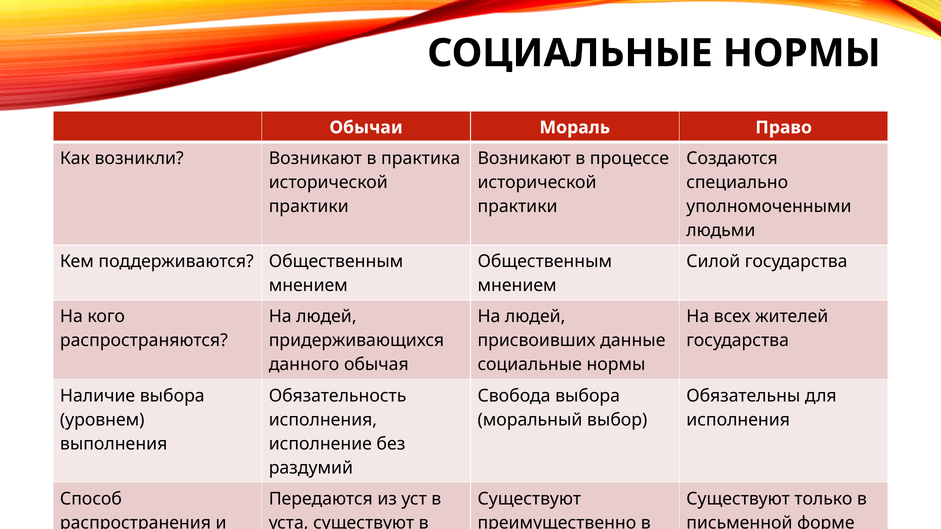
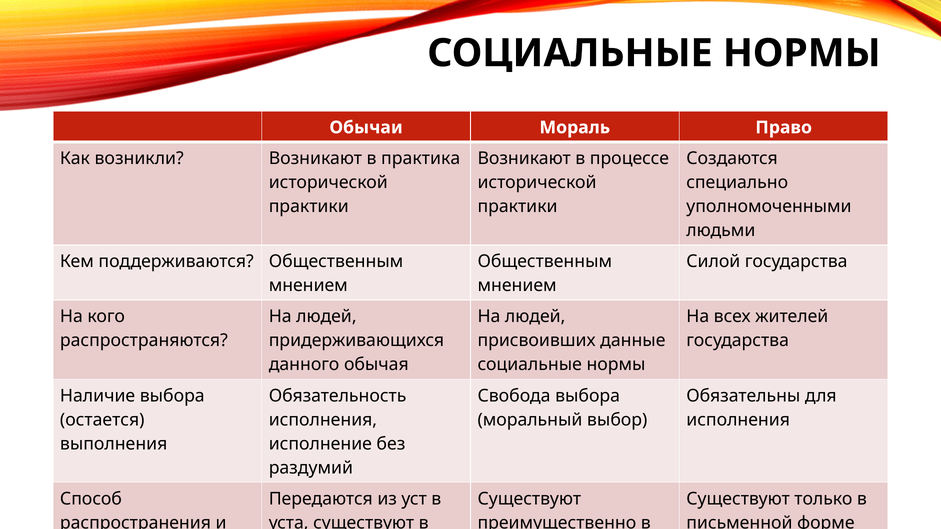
уровнем: уровнем -> остается (102, 420)
